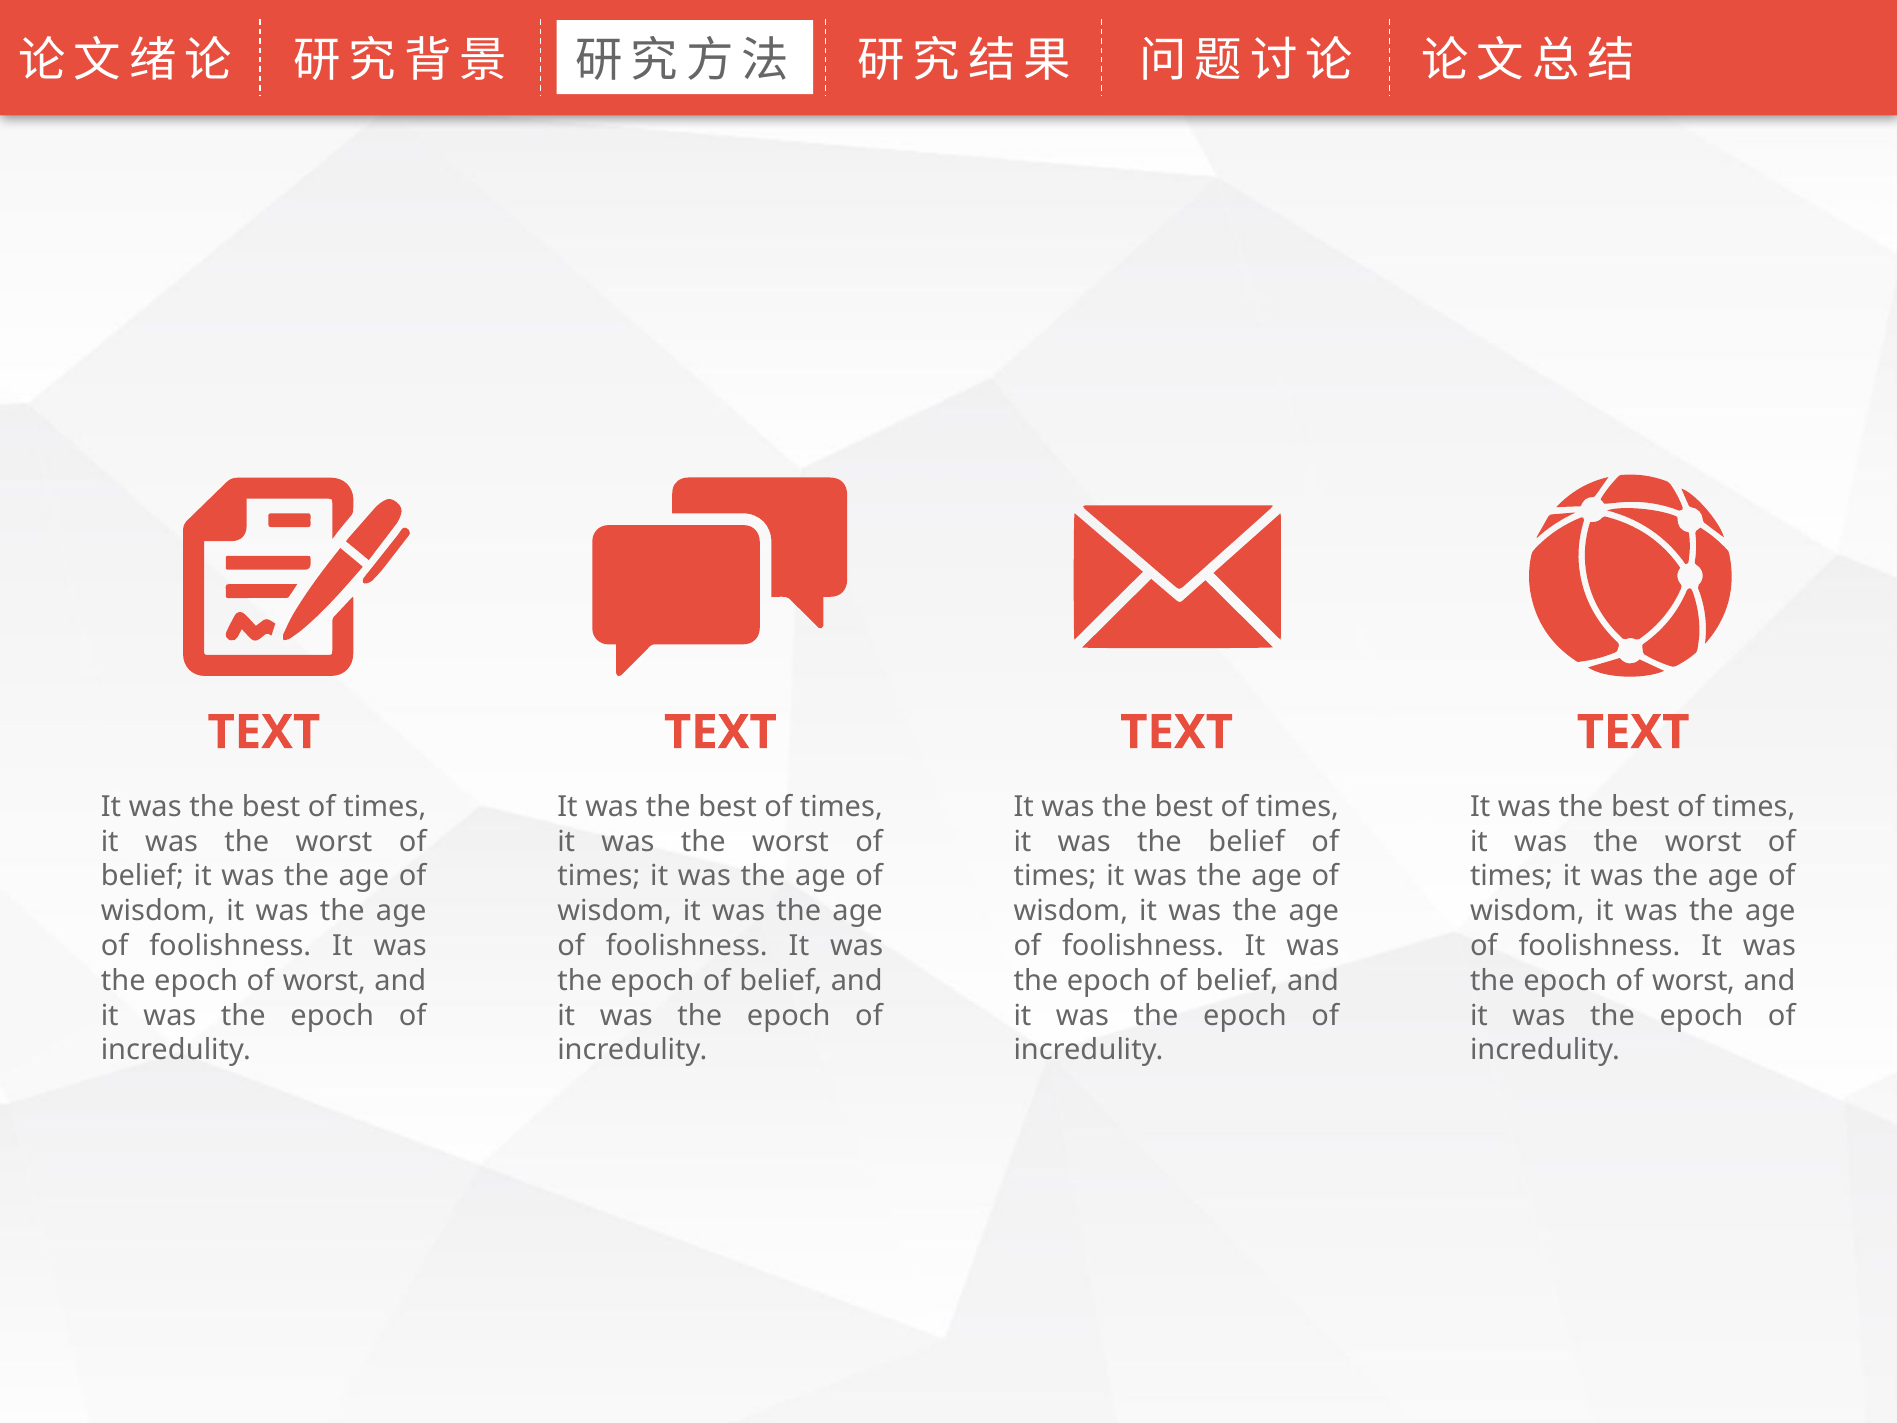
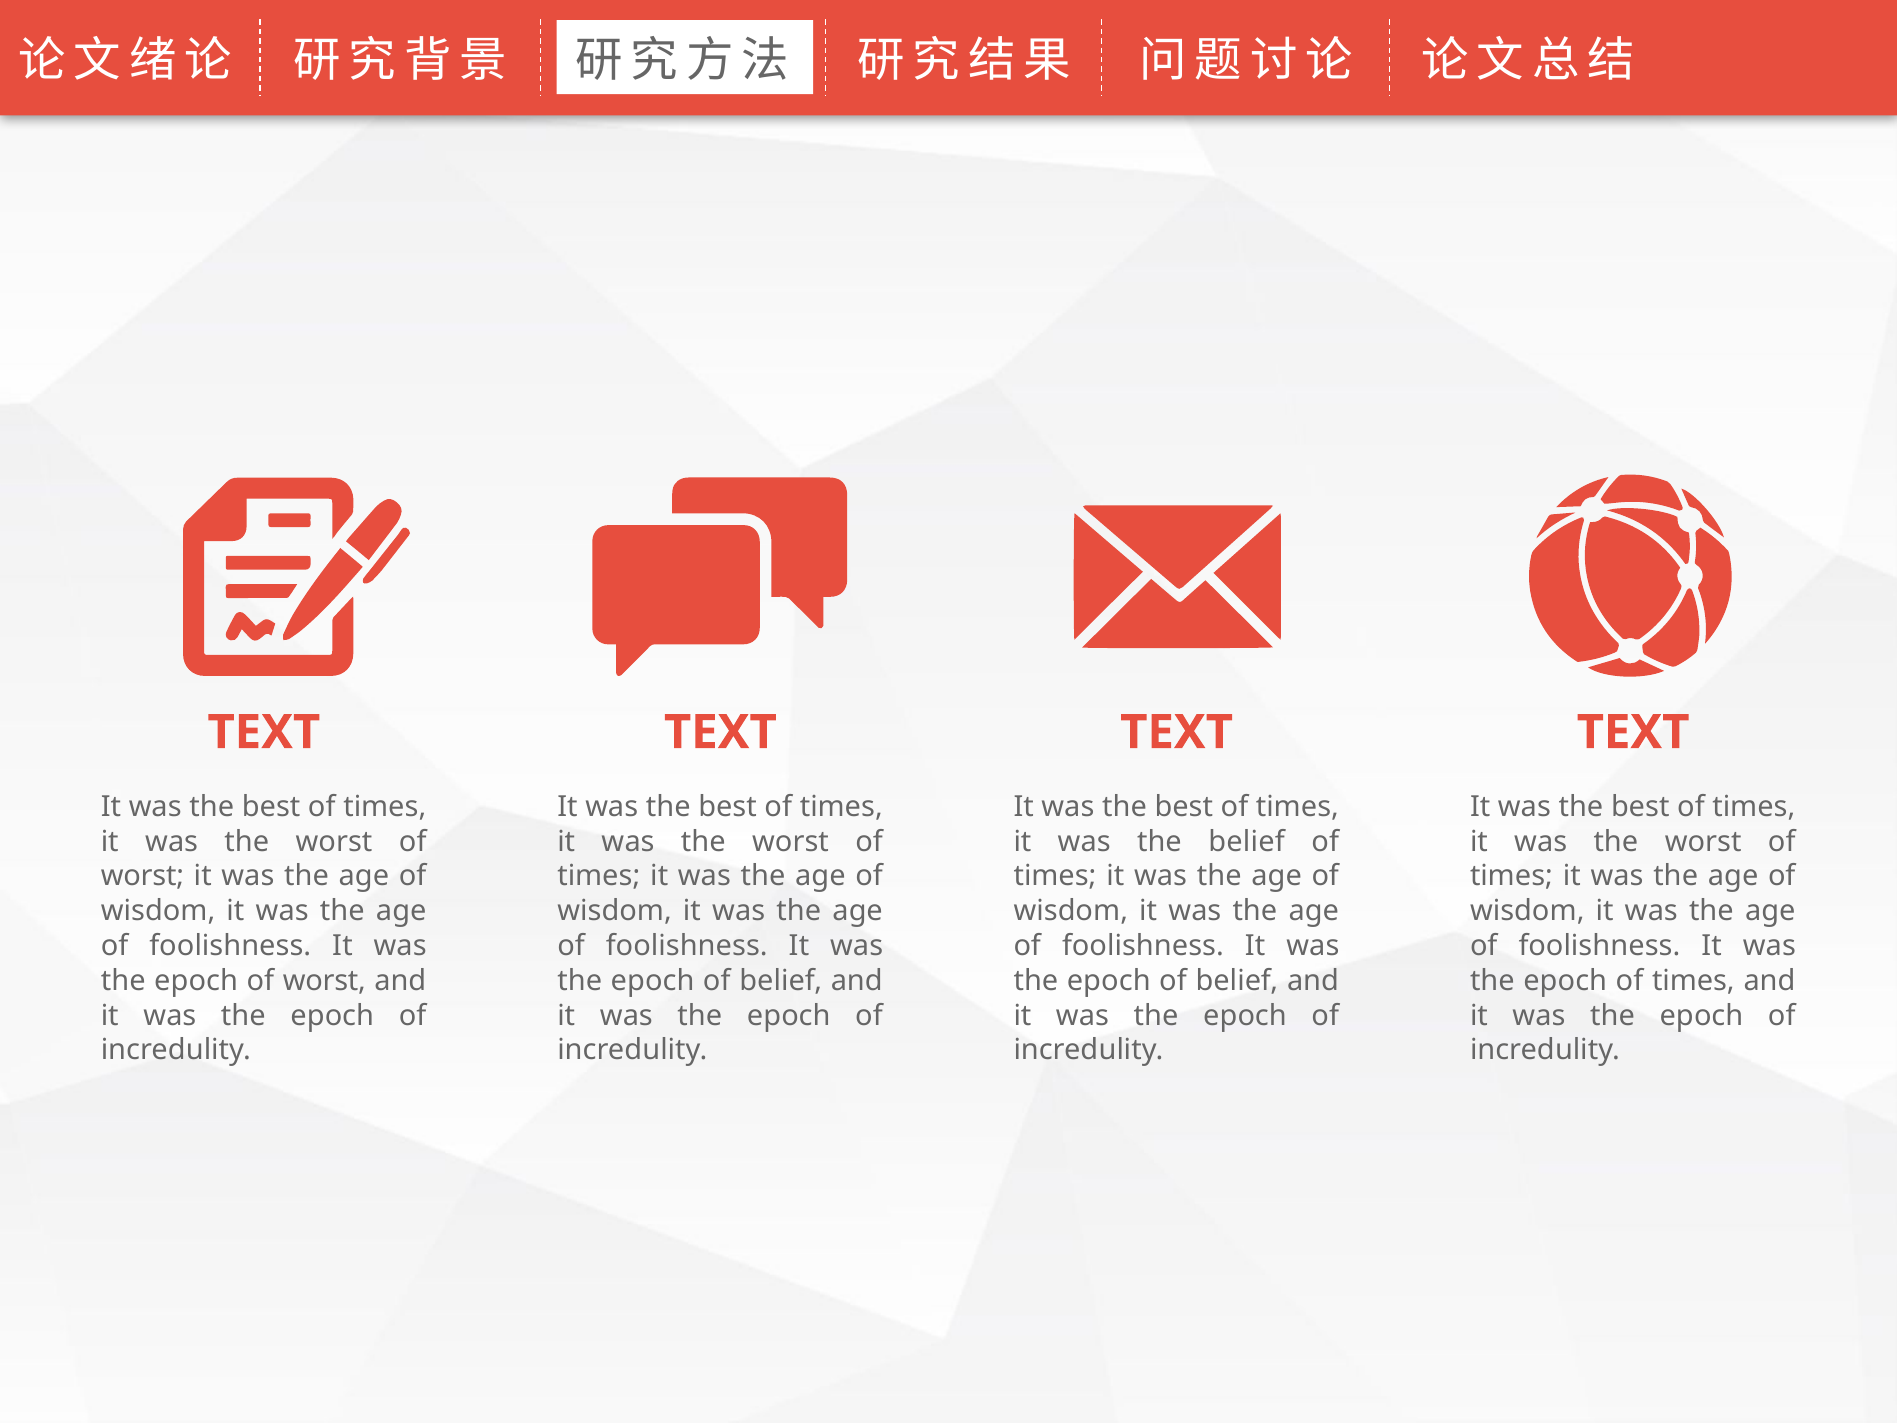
belief: belief -> worst (142, 876)
worst: worst -> times (1693, 981)
